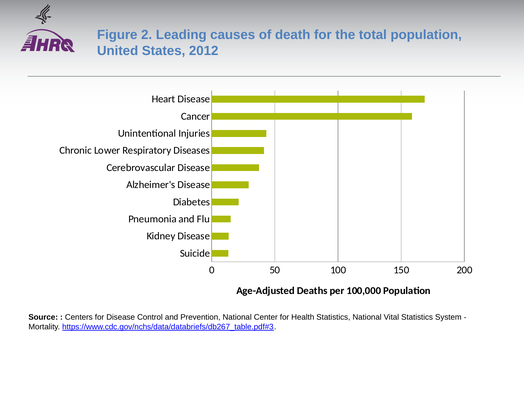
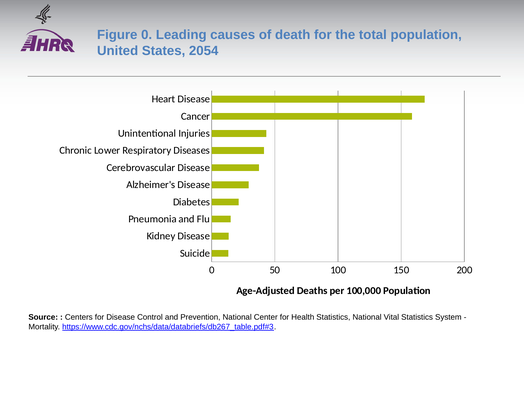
Figure 2: 2 -> 0 (147, 35)
2012: 2012 -> 2054 (204, 51)
